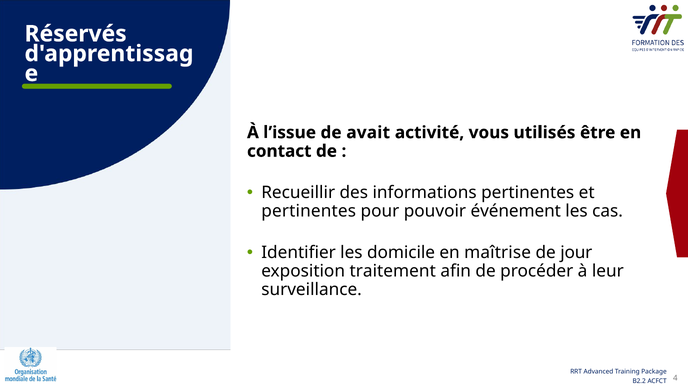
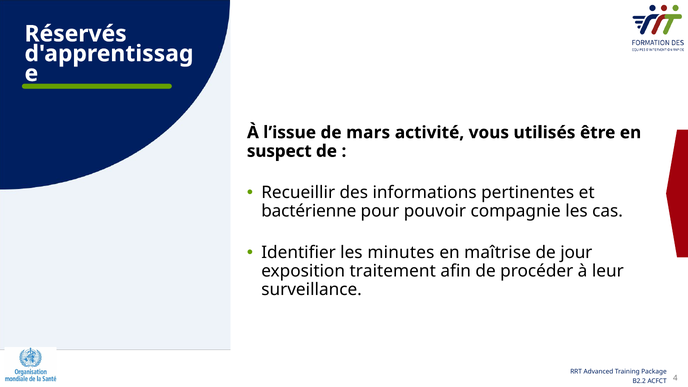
avait: avait -> mars (368, 133)
contact: contact -> suspect (279, 151)
pertinentes: pertinentes -> bactérienne (309, 211)
événement: événement -> compagnie (516, 211)
domicile: domicile -> minutes (401, 253)
